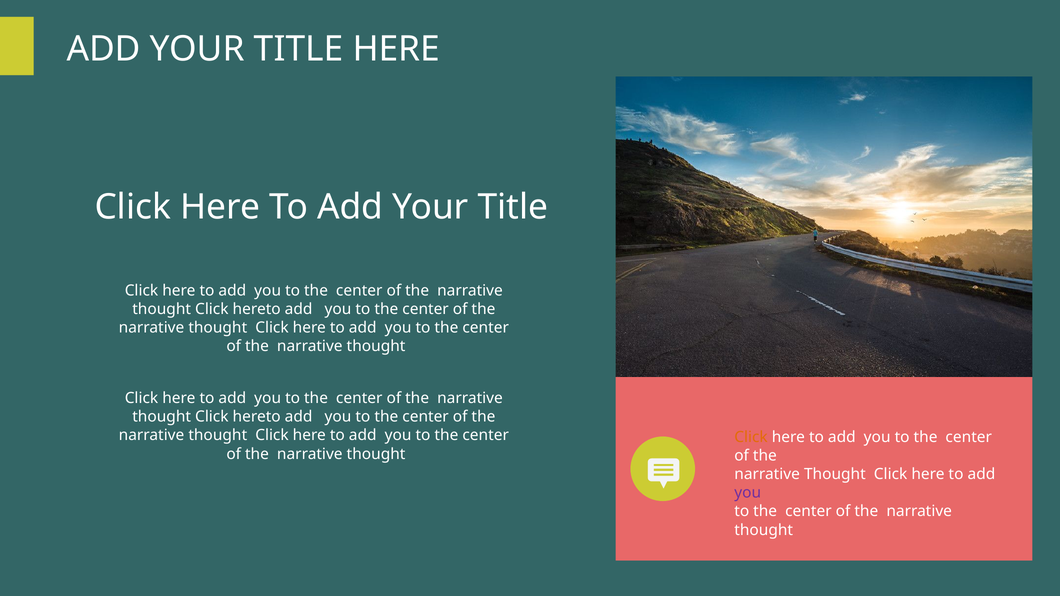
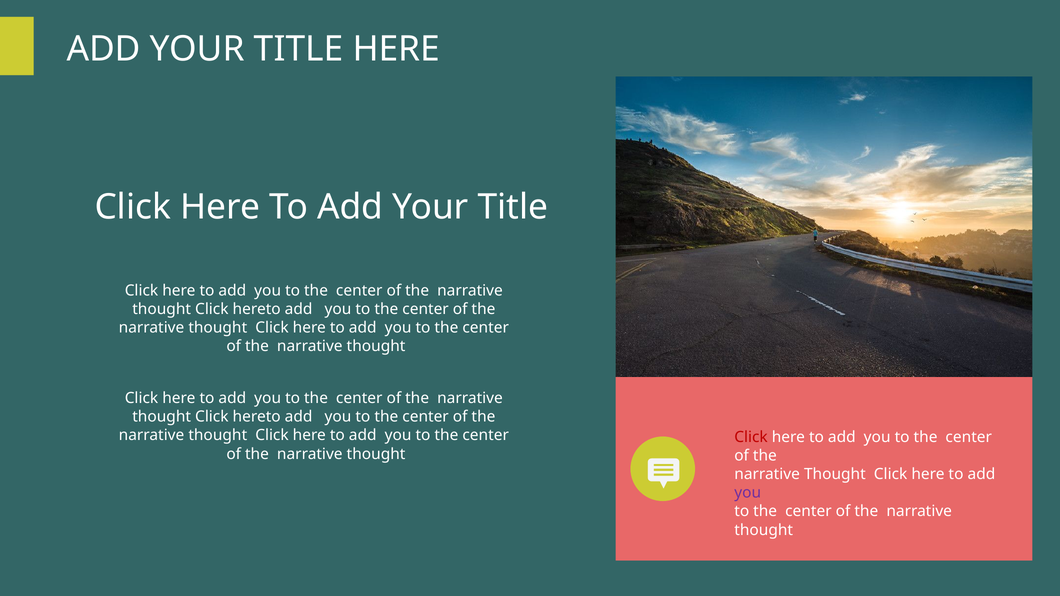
Click colour: orange -> red (751, 437)
